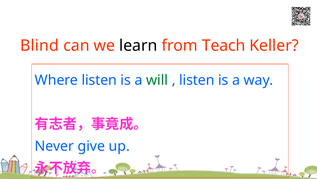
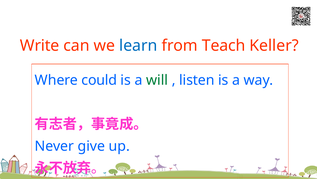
Blind: Blind -> Write (40, 46)
learn colour: black -> blue (138, 46)
Where listen: listen -> could (99, 80)
